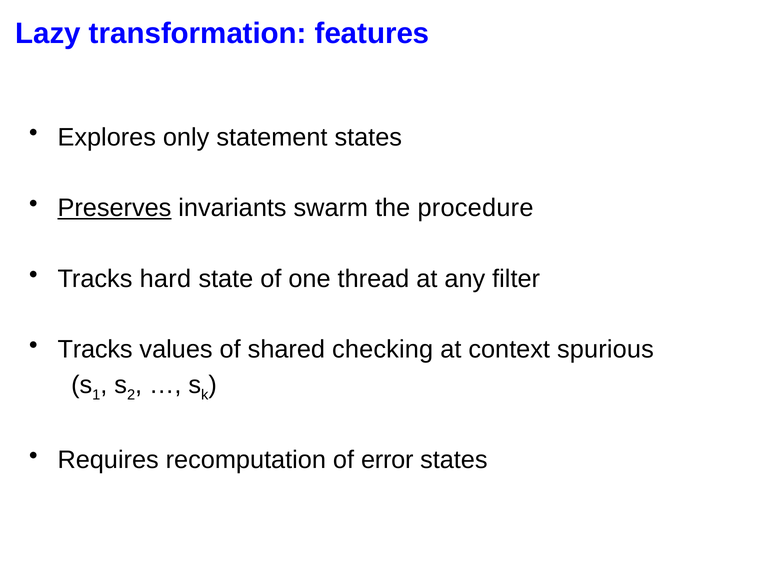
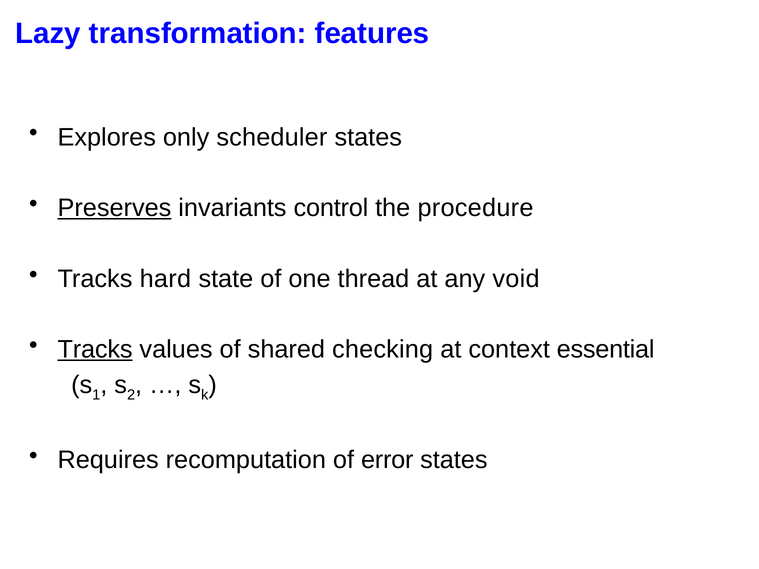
statement: statement -> scheduler (272, 137)
swarm: swarm -> control (331, 208)
filter: filter -> void (516, 279)
Tracks underline: none -> present (95, 350)
spurious: spurious -> essential (606, 350)
